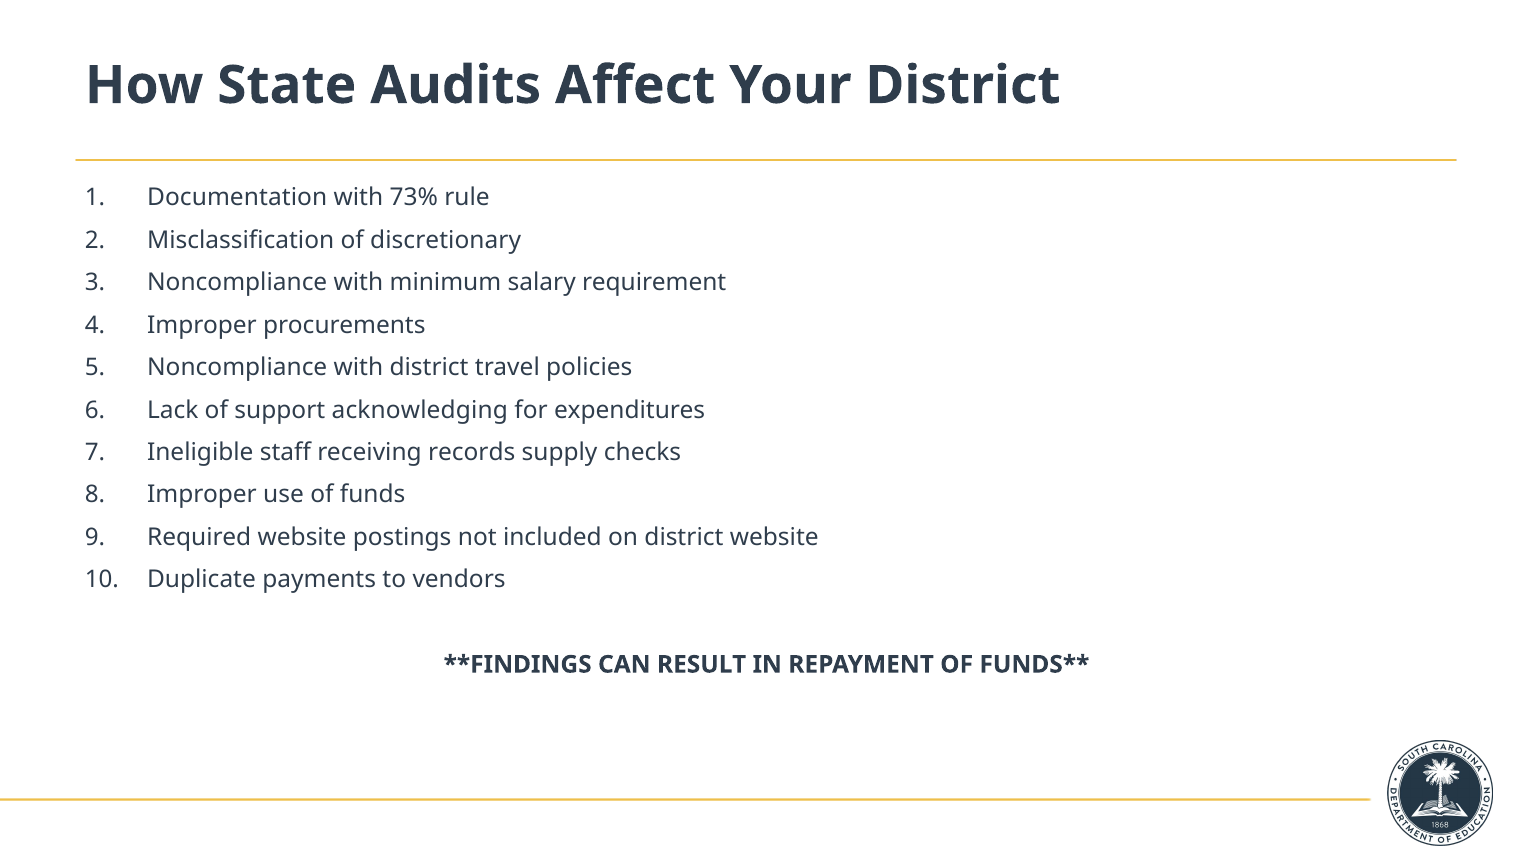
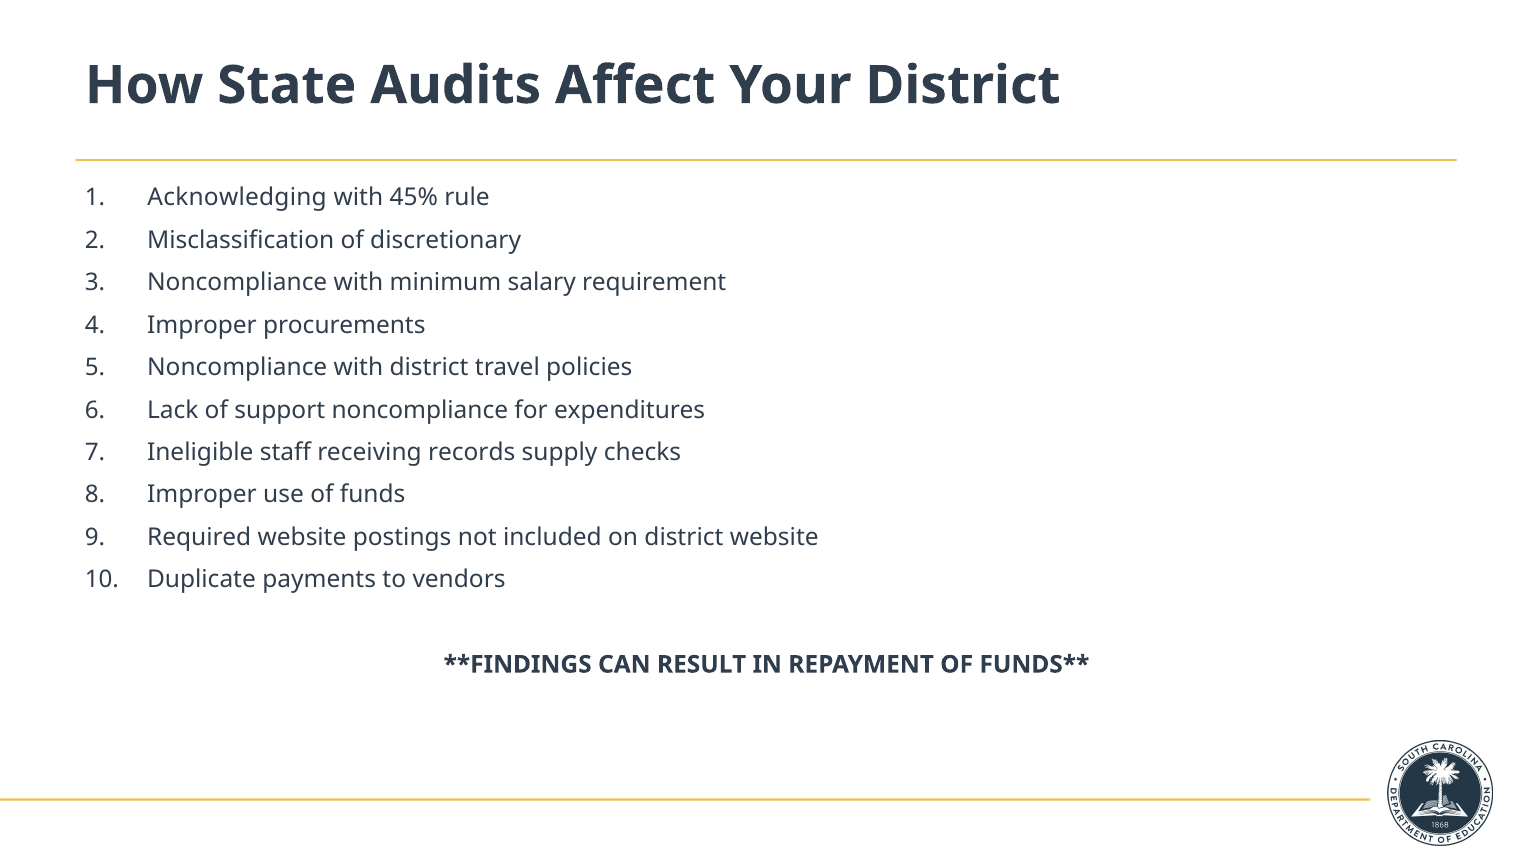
Documentation: Documentation -> Acknowledging (237, 198)
73%: 73% -> 45% (414, 198)
support acknowledging: acknowledging -> noncompliance (420, 410)
